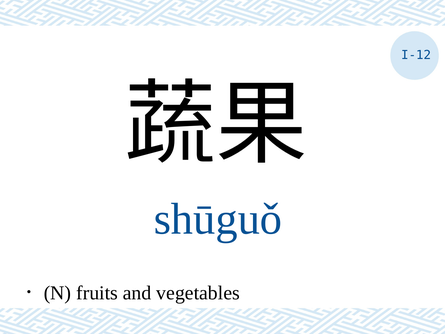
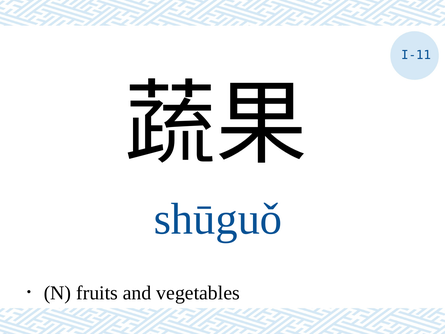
I-12: I-12 -> I-11 (416, 55)
